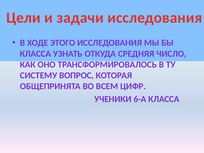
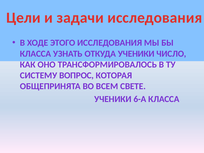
ОТКУДА СРЕДНЯЯ: СРЕДНЯЯ -> УЧЕНИКИ (136, 54)
ЦИФР: ЦИФР -> СВЕТЕ (133, 86)
